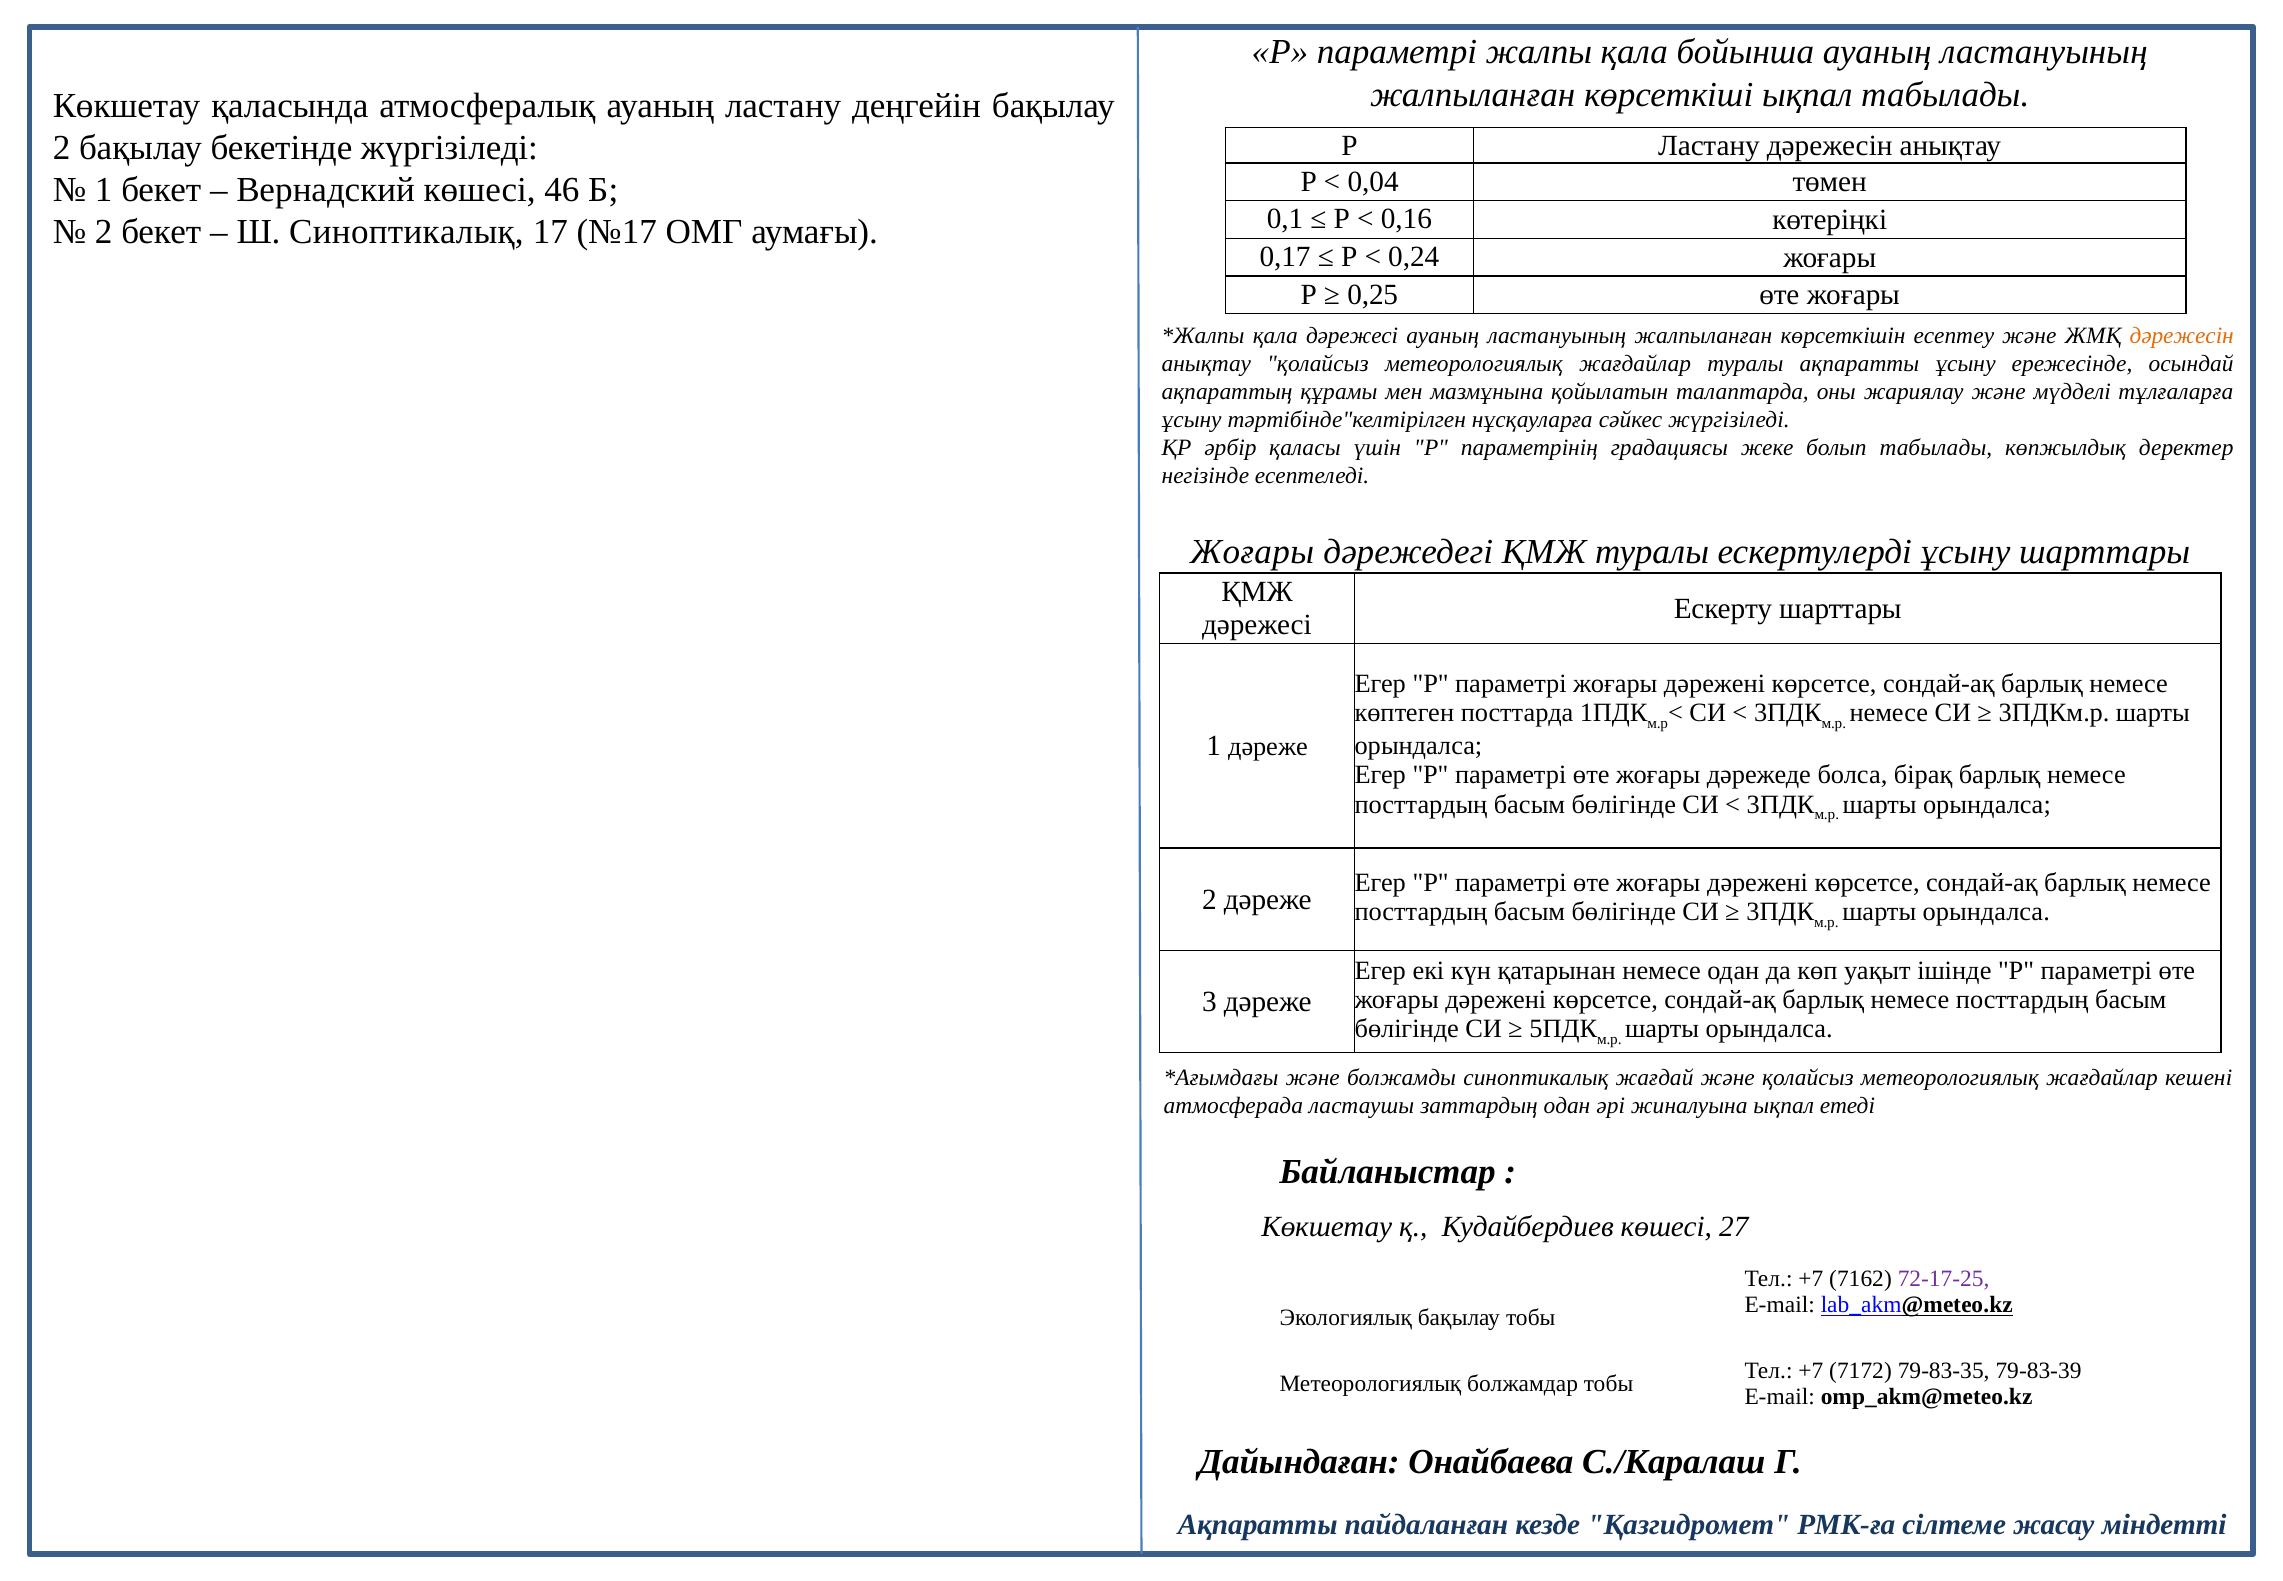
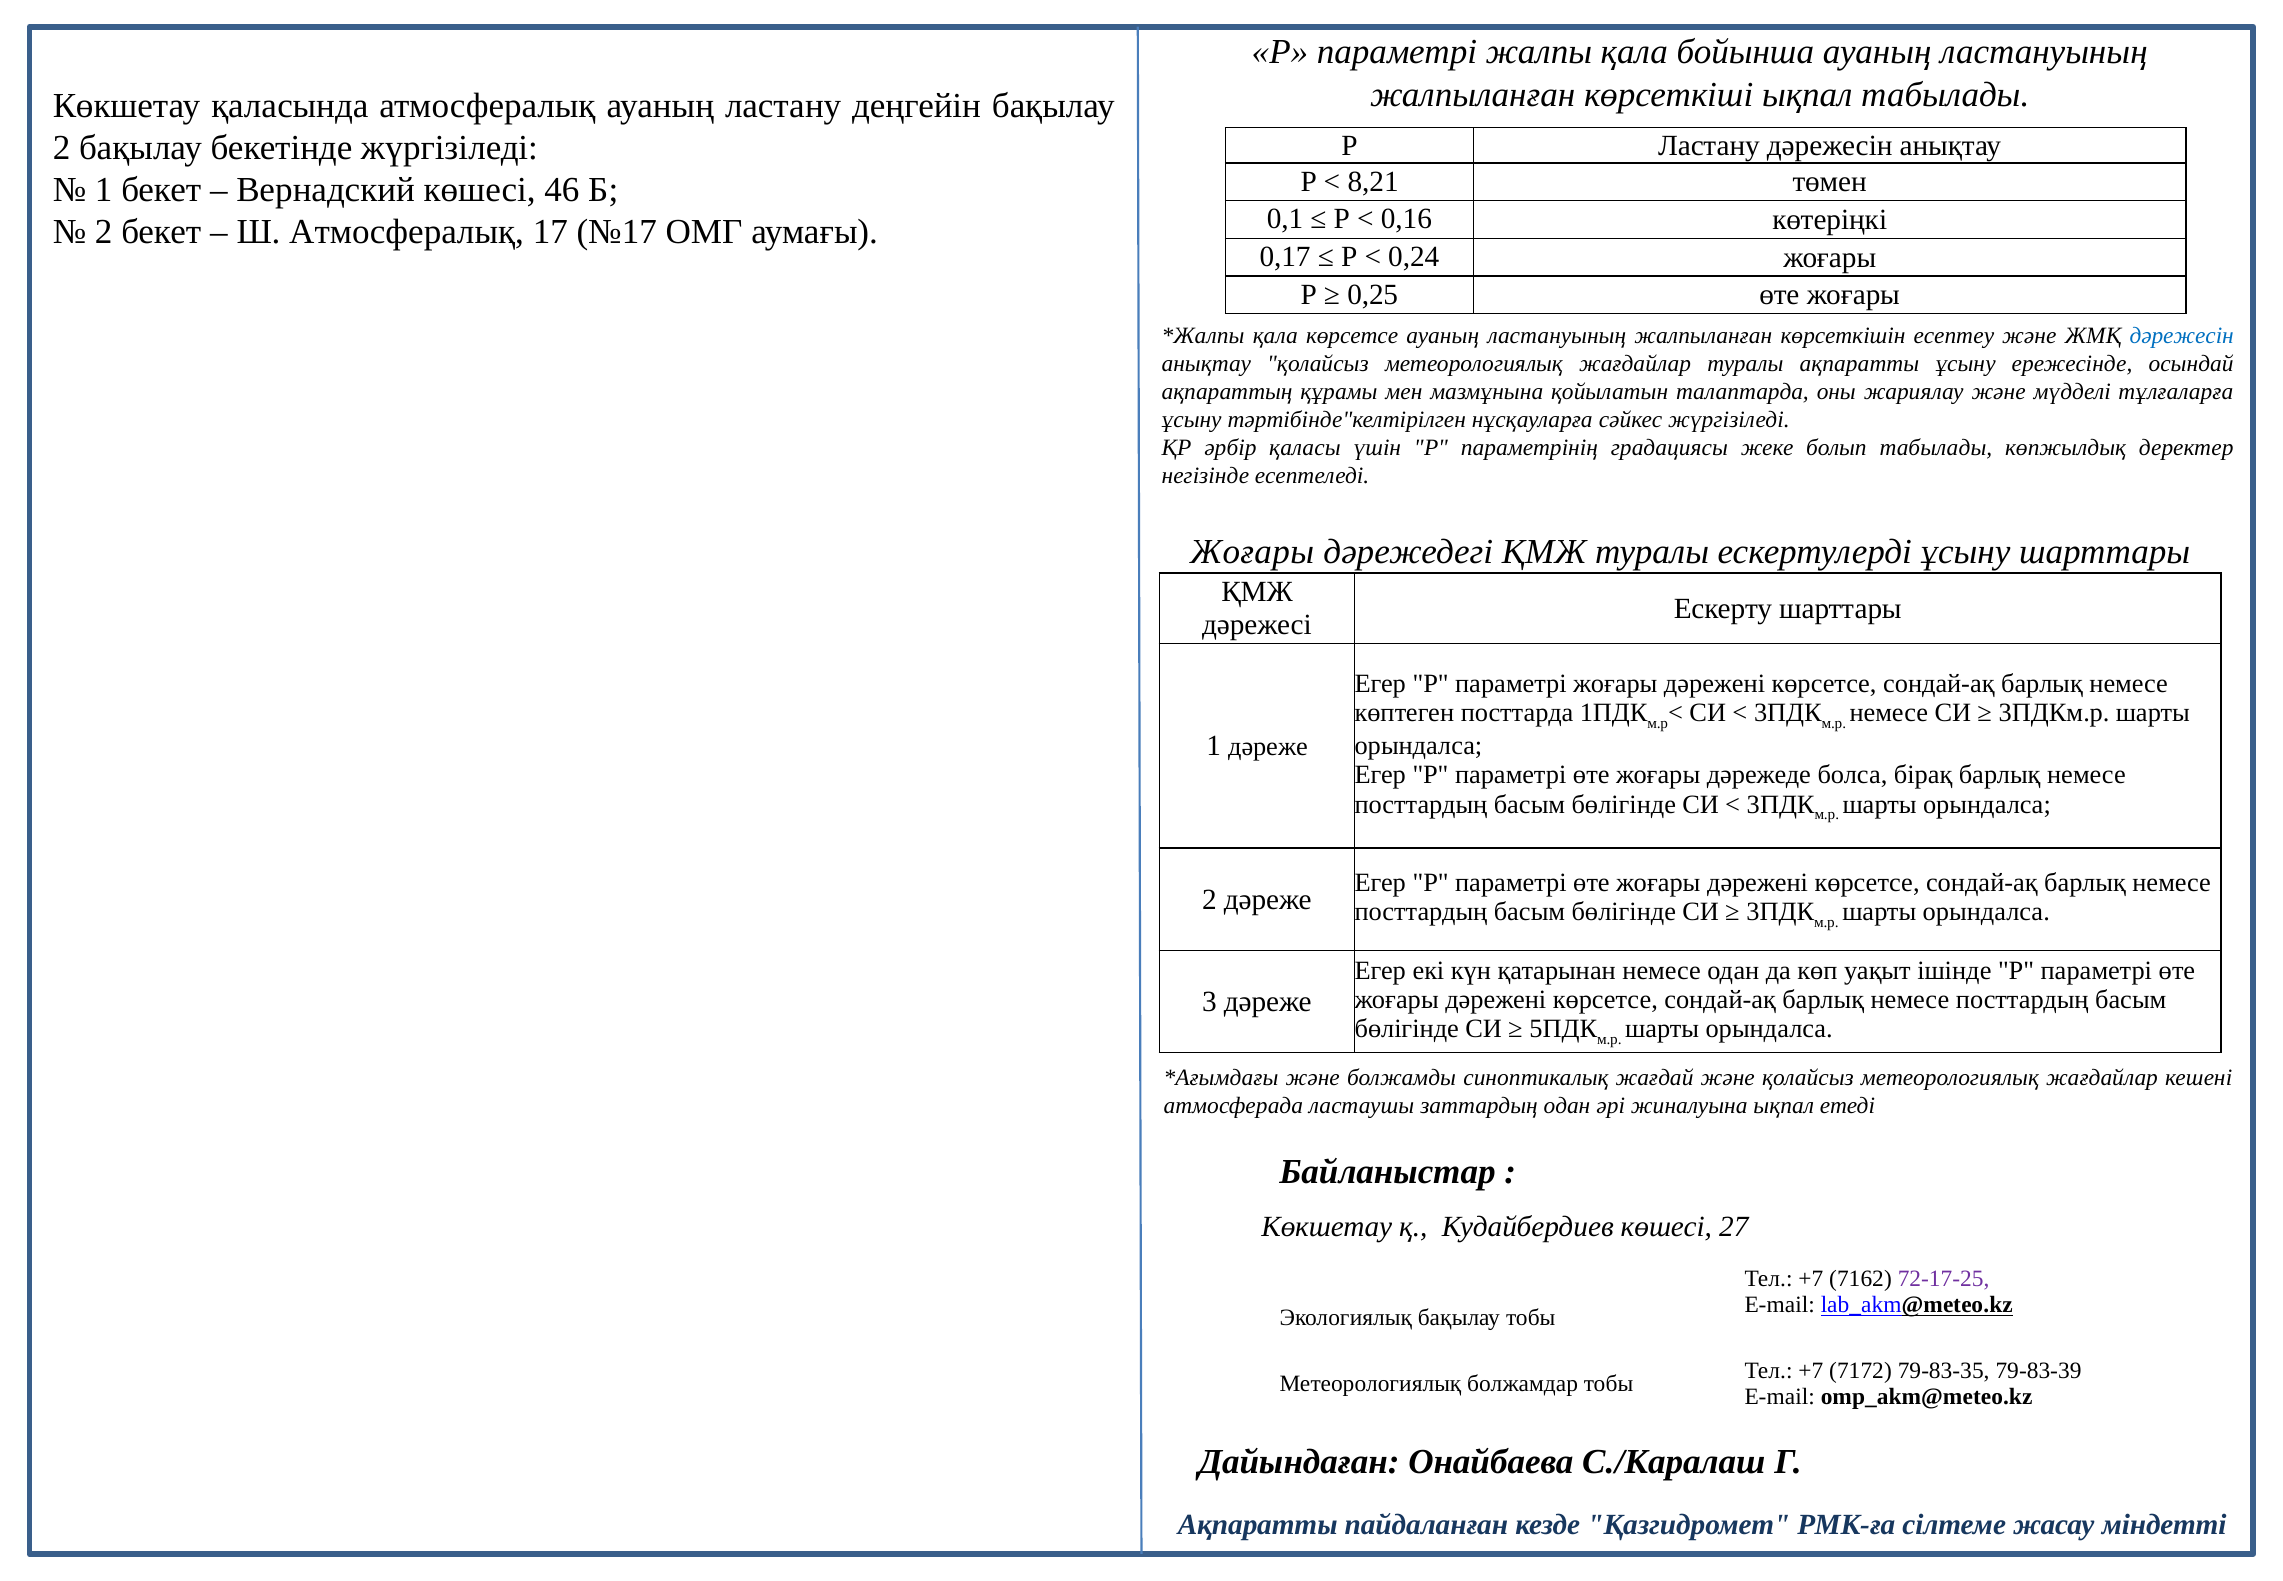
0,04: 0,04 -> 8,21 (1373, 182)
Ш Синоптикалық: Синоптикалық -> Атмосфералық (407, 232)
қала дәрежесі: дәрежесі -> көрсетсе (1352, 336)
дәрежесін colour: orange -> blue (2182, 336)
